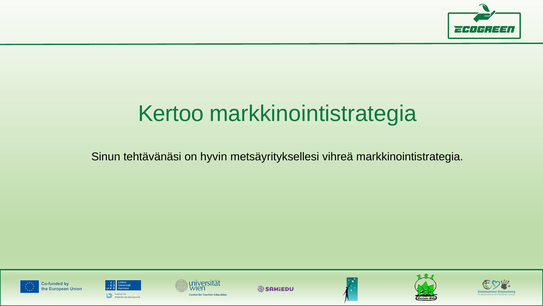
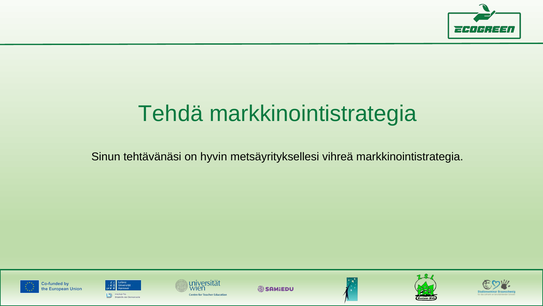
Kertoo: Kertoo -> Tehdä (171, 113)
